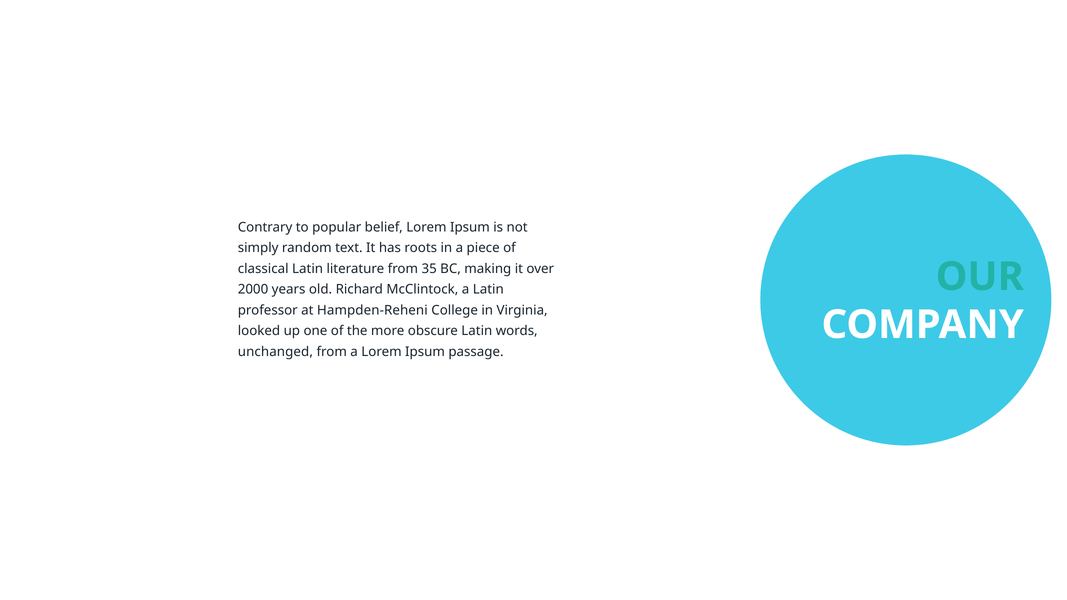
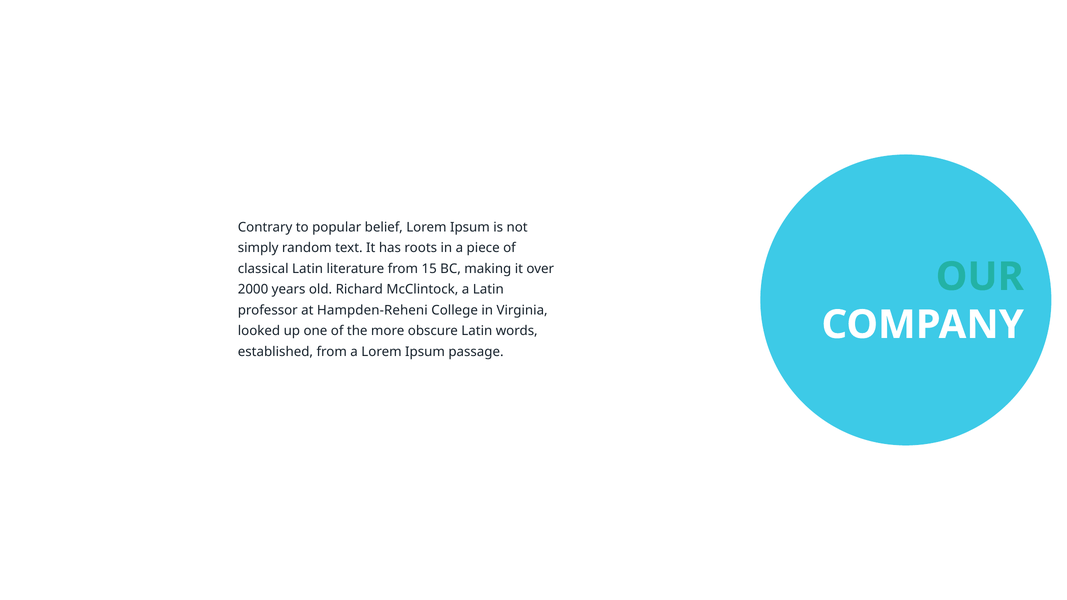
35: 35 -> 15 (429, 269)
unchanged: unchanged -> established (275, 352)
